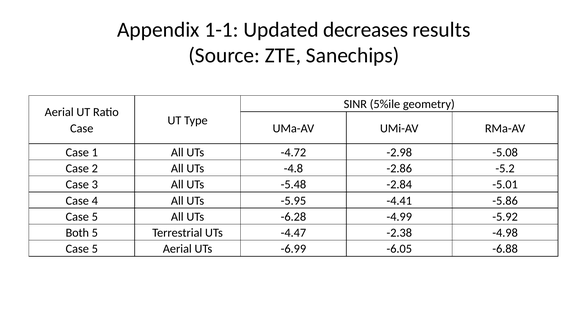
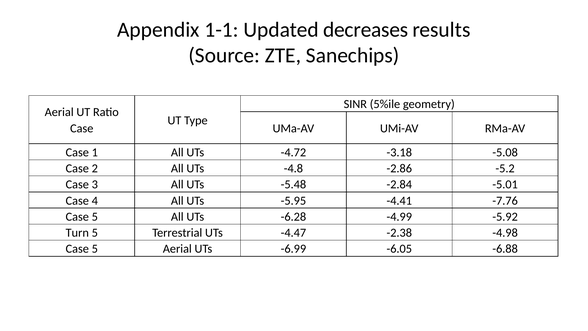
-2.98: -2.98 -> -3.18 (399, 152)
-5.86: -5.86 -> -7.76 (505, 200)
Both: Both -> Turn (77, 233)
